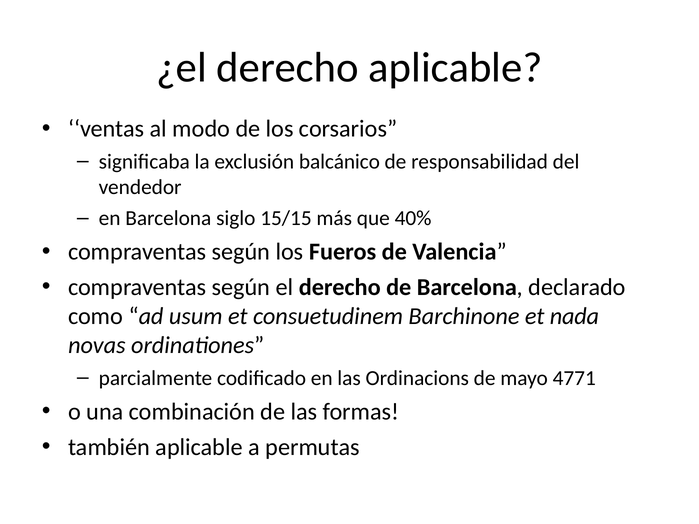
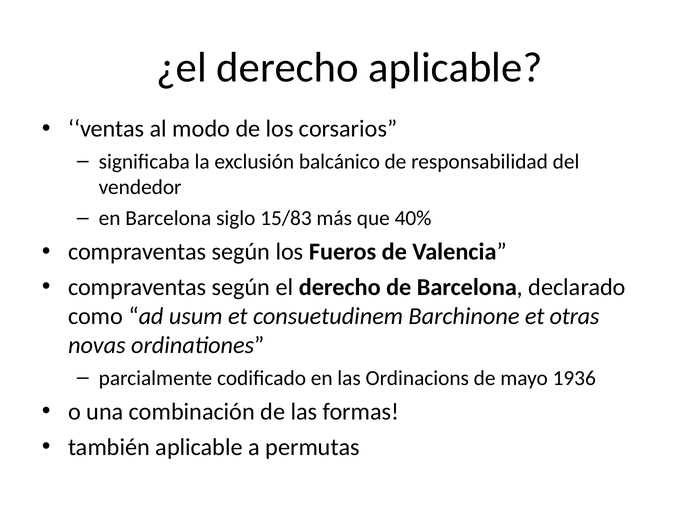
15/15: 15/15 -> 15/83 (286, 218)
nada: nada -> otras (574, 317)
4771: 4771 -> 1936 (574, 378)
